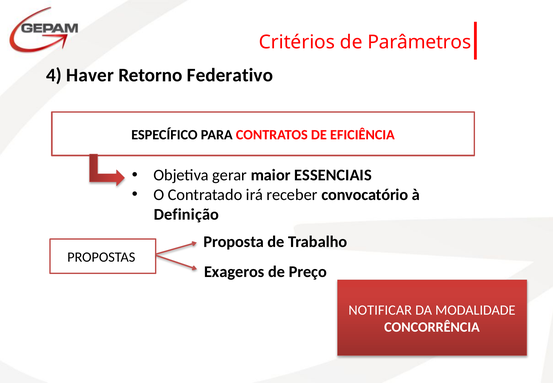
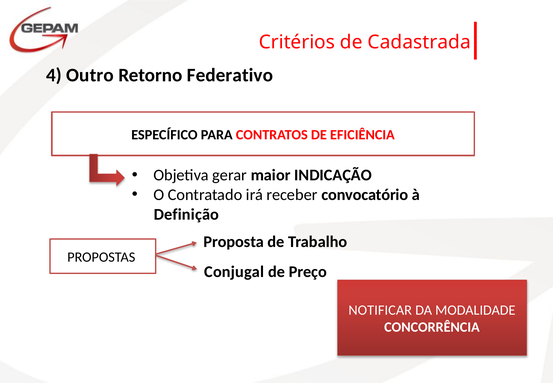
Parâmetros: Parâmetros -> Cadastrada (419, 42)
Haver: Haver -> Outro (90, 75)
ESSENCIAIS: ESSENCIAIS -> INDICAÇÃO (333, 175)
Exageros: Exageros -> Conjugal (234, 272)
